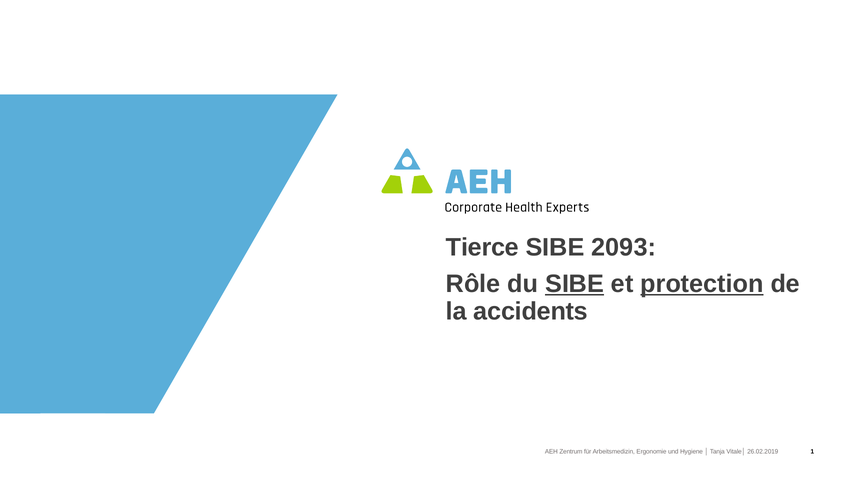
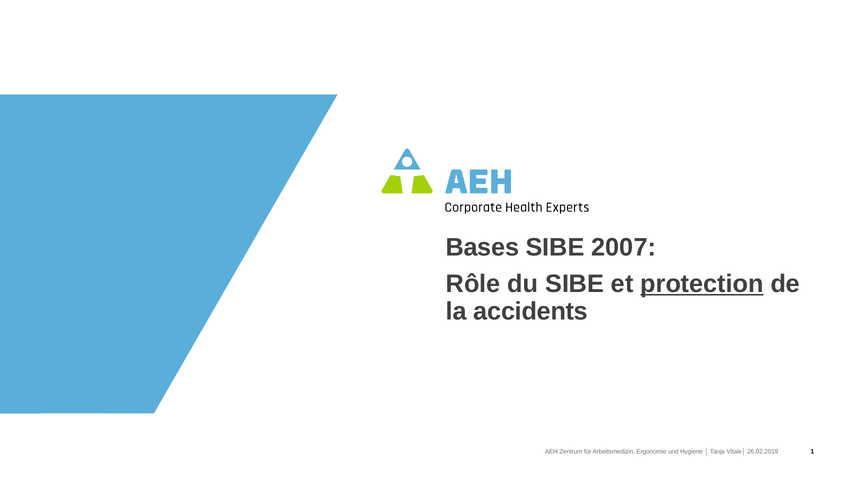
Tierce: Tierce -> Bases (482, 248)
2093: 2093 -> 2007 (624, 248)
SIBE underline: present -> none (575, 284)
